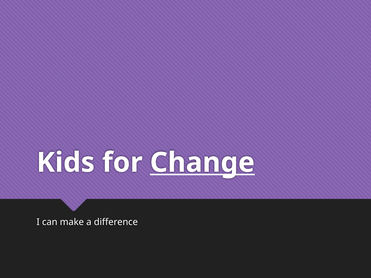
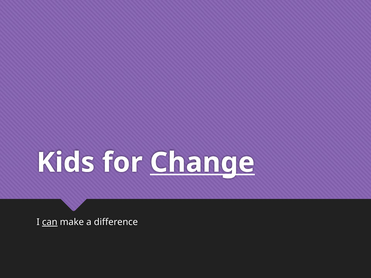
can underline: none -> present (50, 222)
